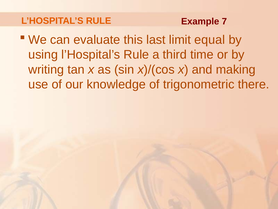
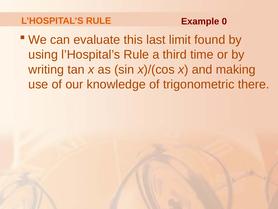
7: 7 -> 0 (224, 21)
equal: equal -> found (210, 40)
